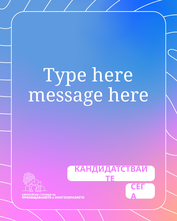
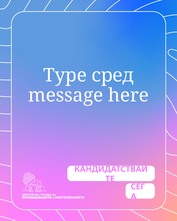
Type here: here -> сред (113, 75)
